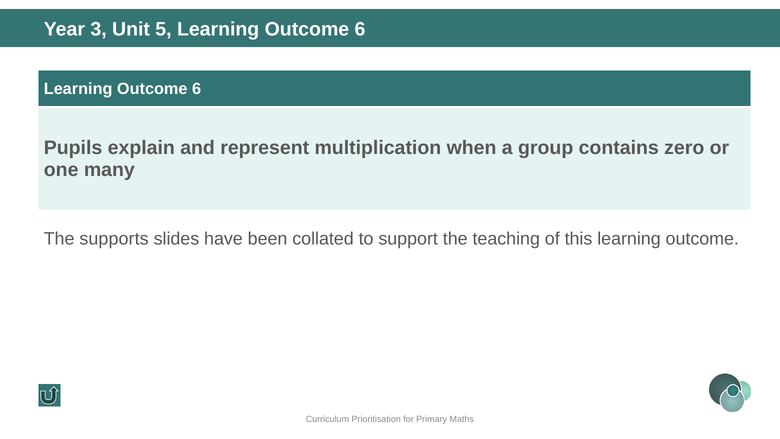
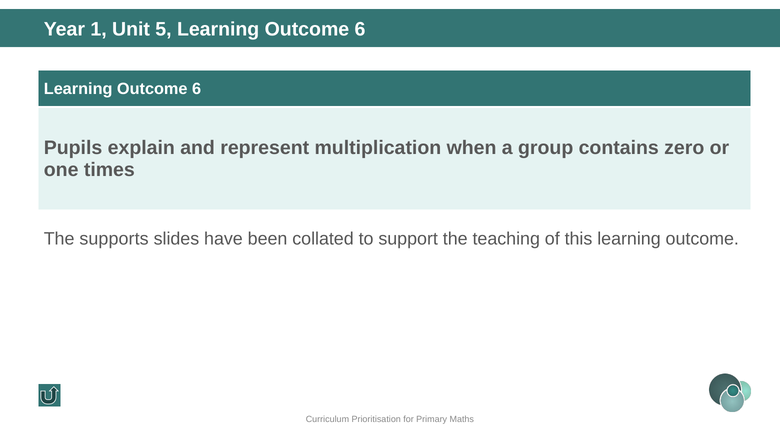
3: 3 -> 1 (99, 29)
many: many -> times (109, 169)
